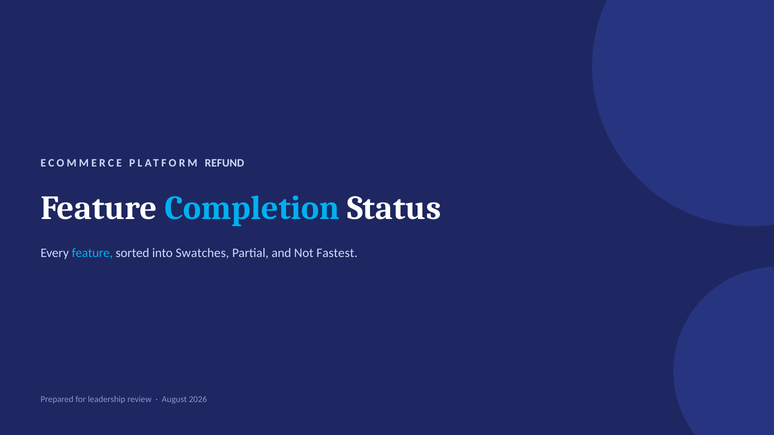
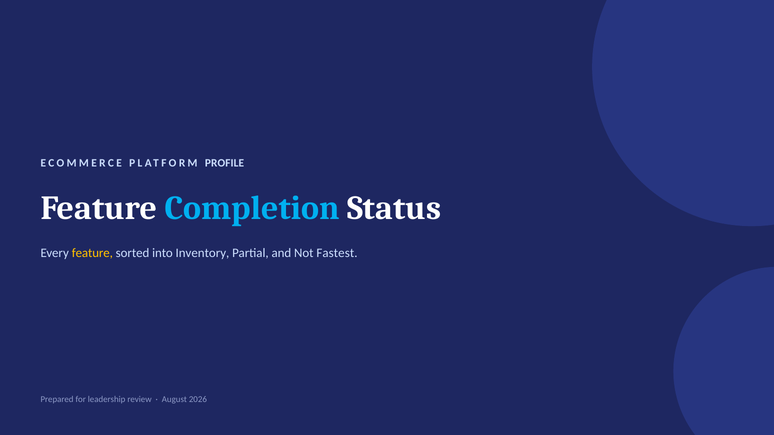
REFUND: REFUND -> PROFILE (225, 163)
feature colour: light blue -> yellow (92, 253)
Swatches: Swatches -> Inventory (202, 253)
